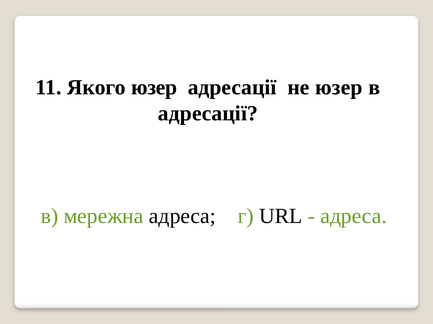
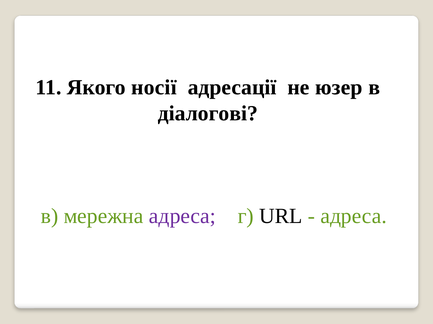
Якого юзер: юзер -> носії (154, 88)
адресації: адресації -> діалогові (208, 114)
адреса colour: black -> purple (182, 216)
